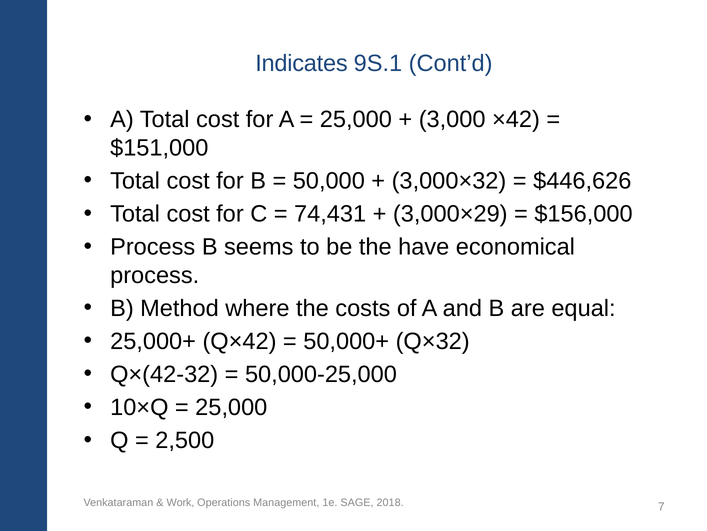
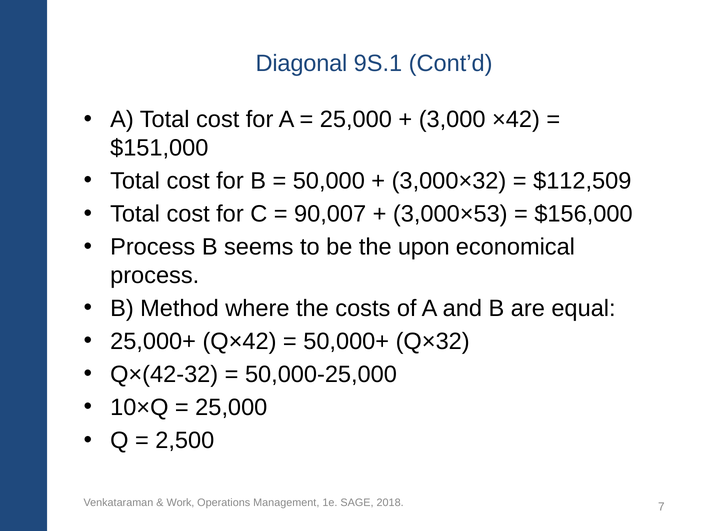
Indicates: Indicates -> Diagonal (301, 64)
$446,626: $446,626 -> $112,509 (582, 181)
74,431: 74,431 -> 90,007 (330, 214)
3,000×29: 3,000×29 -> 3,000×53 (450, 214)
have: have -> upon (424, 247)
